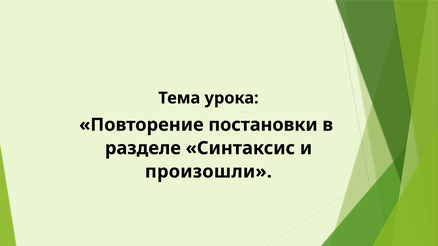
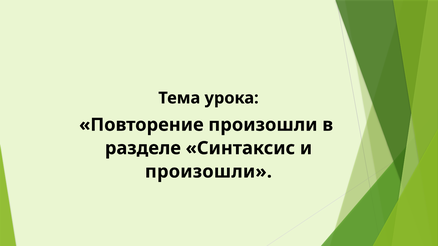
Повторение постановки: постановки -> произошли (263, 125)
